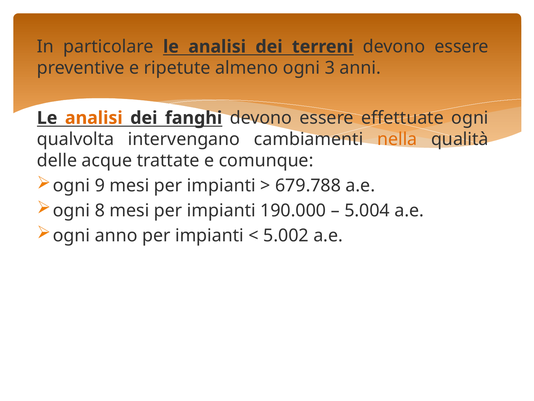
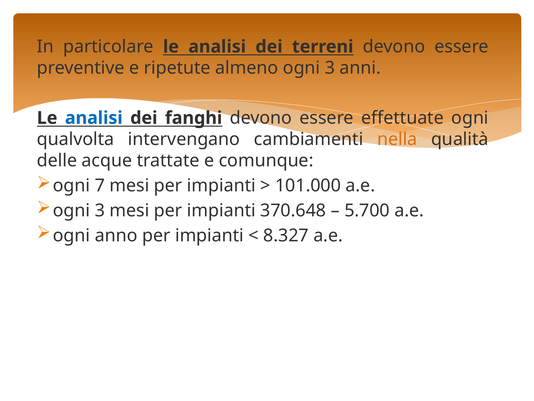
analisi colour: orange -> blue (94, 118)
9: 9 -> 7 (100, 185)
679.788: 679.788 -> 101.000 (308, 185)
8: 8 -> 3 (100, 210)
190.000: 190.000 -> 370.648 (293, 210)
5.004: 5.004 -> 5.700 (367, 210)
5.002: 5.002 -> 8.327 (286, 235)
